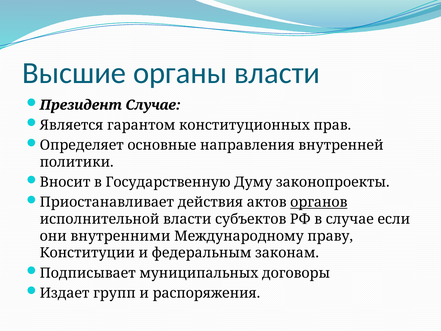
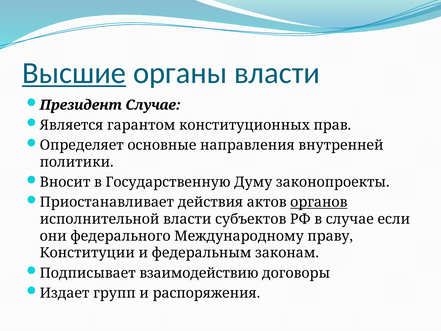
Высшие underline: none -> present (74, 73)
внутренними: внутренними -> федерального (120, 236)
муниципальных: муниципальных -> взаимодействию (199, 273)
